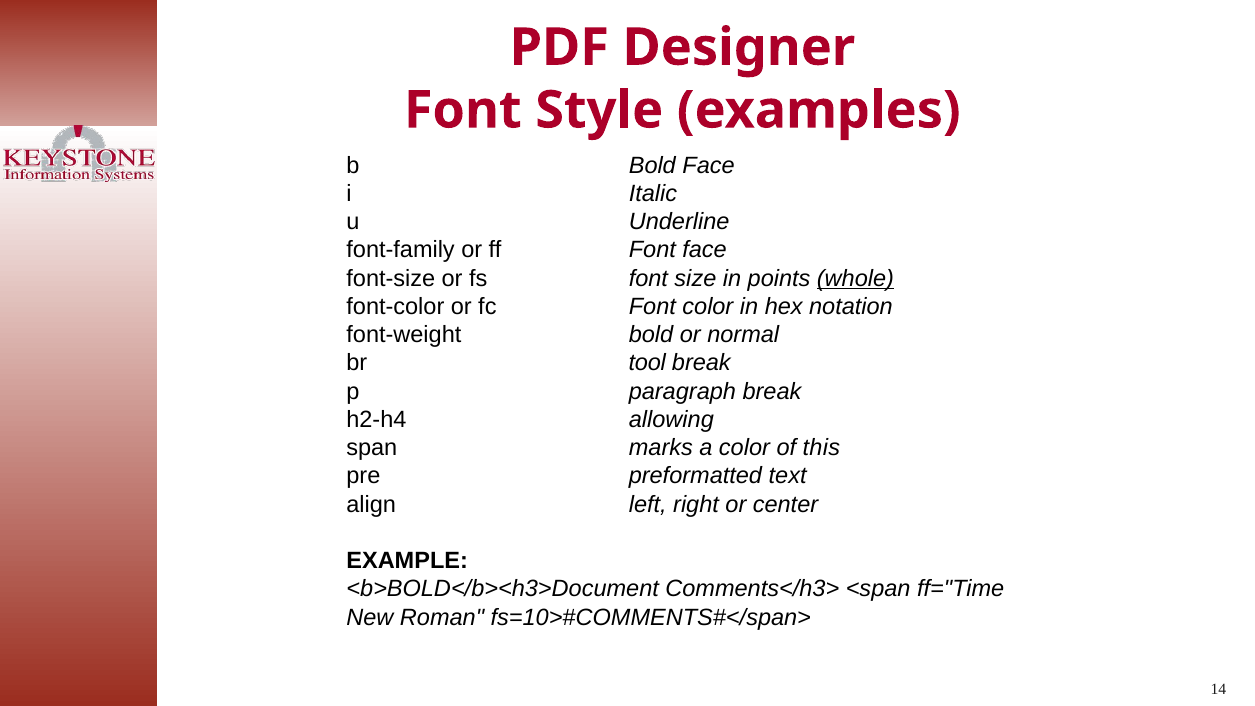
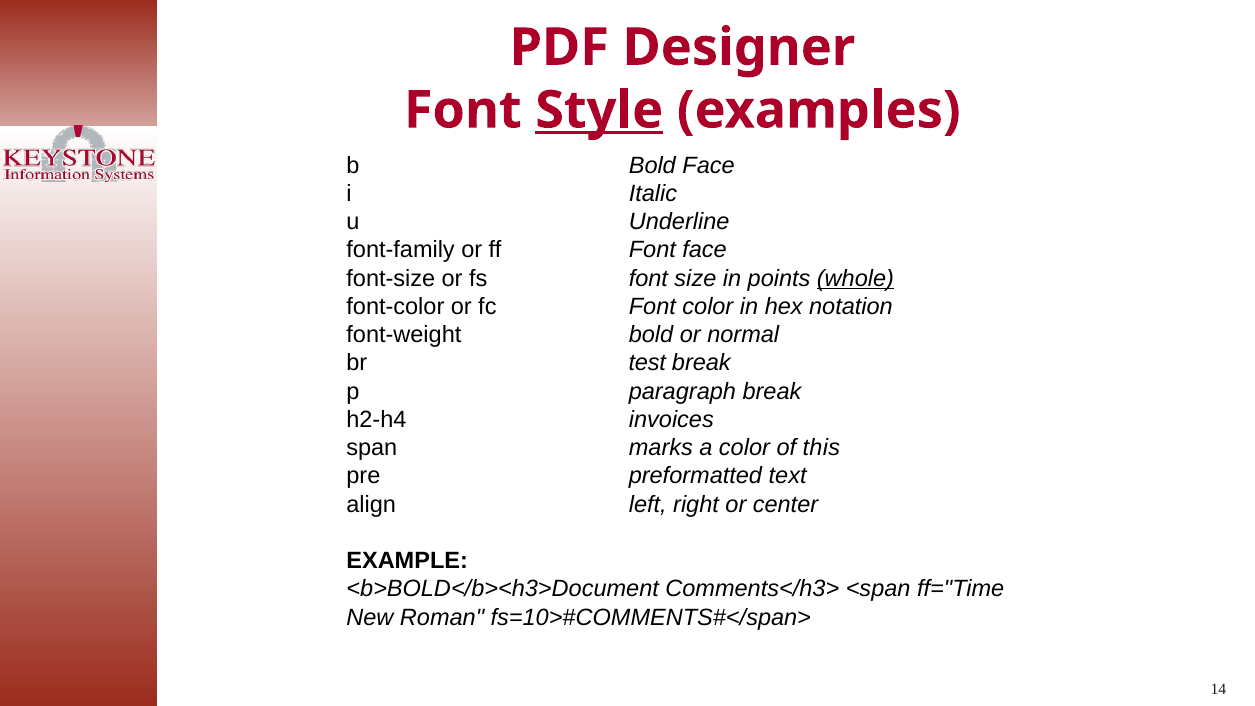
Style underline: none -> present (599, 110)
tool: tool -> test (647, 363)
allowing: allowing -> invoices (671, 420)
